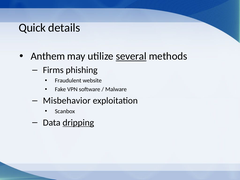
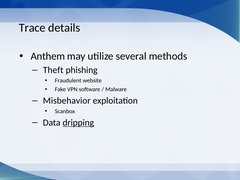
Quick: Quick -> Trace (32, 28)
several underline: present -> none (131, 56)
Firms: Firms -> Theft (53, 70)
